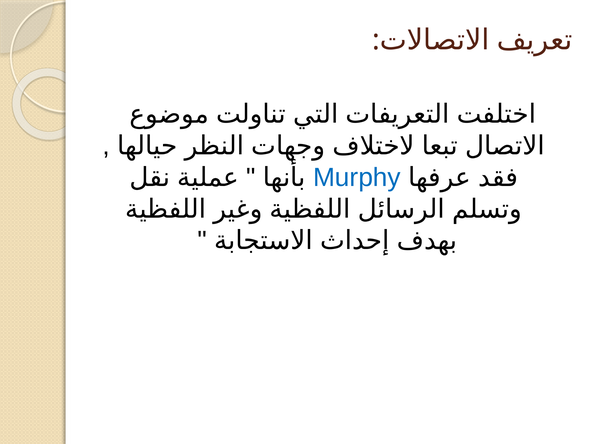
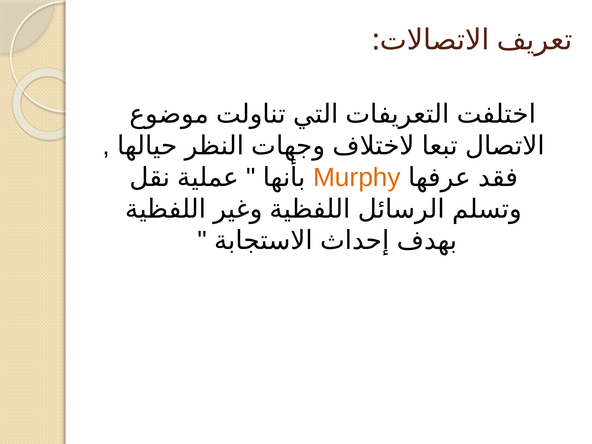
Murphy colour: blue -> orange (357, 177)
